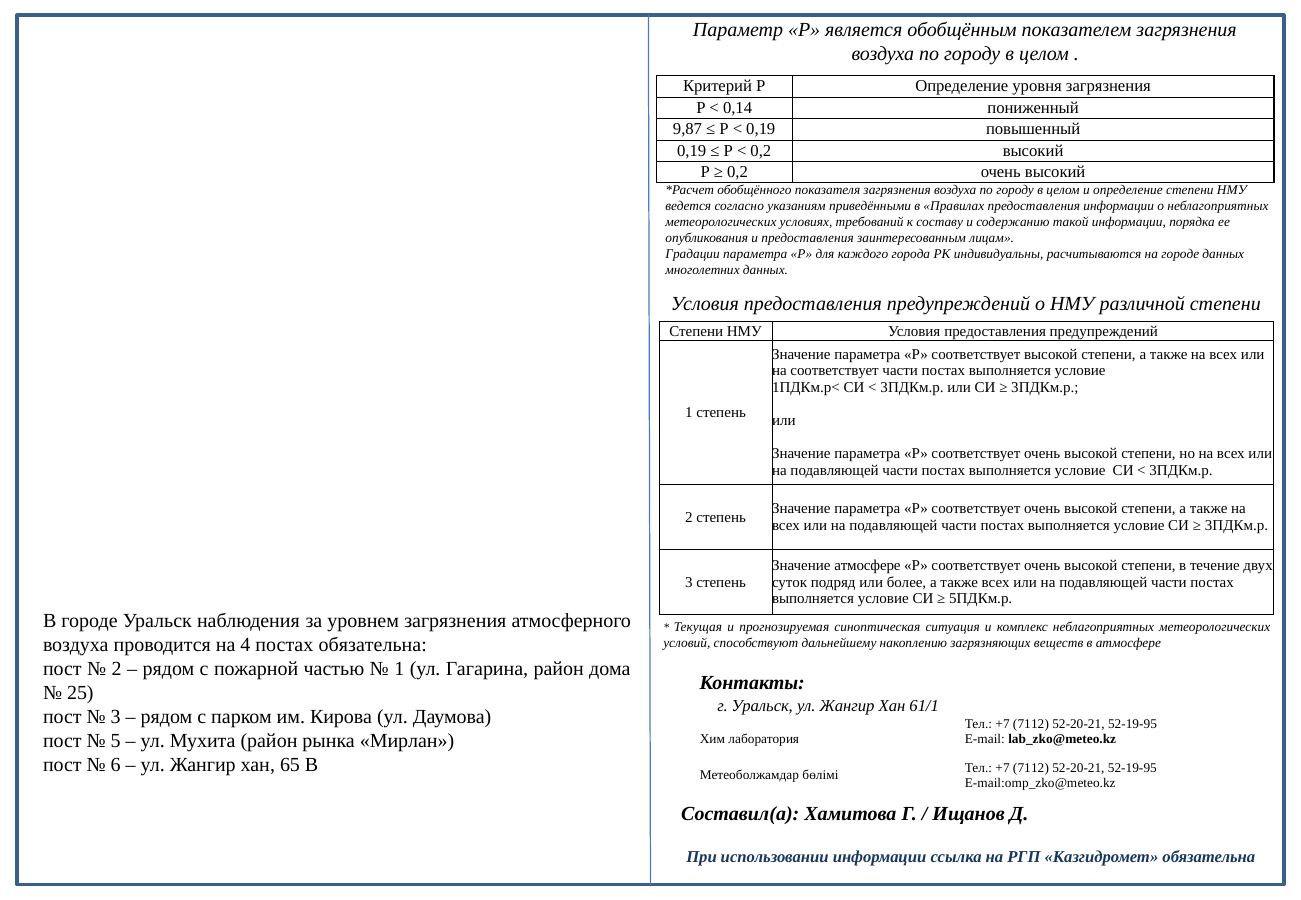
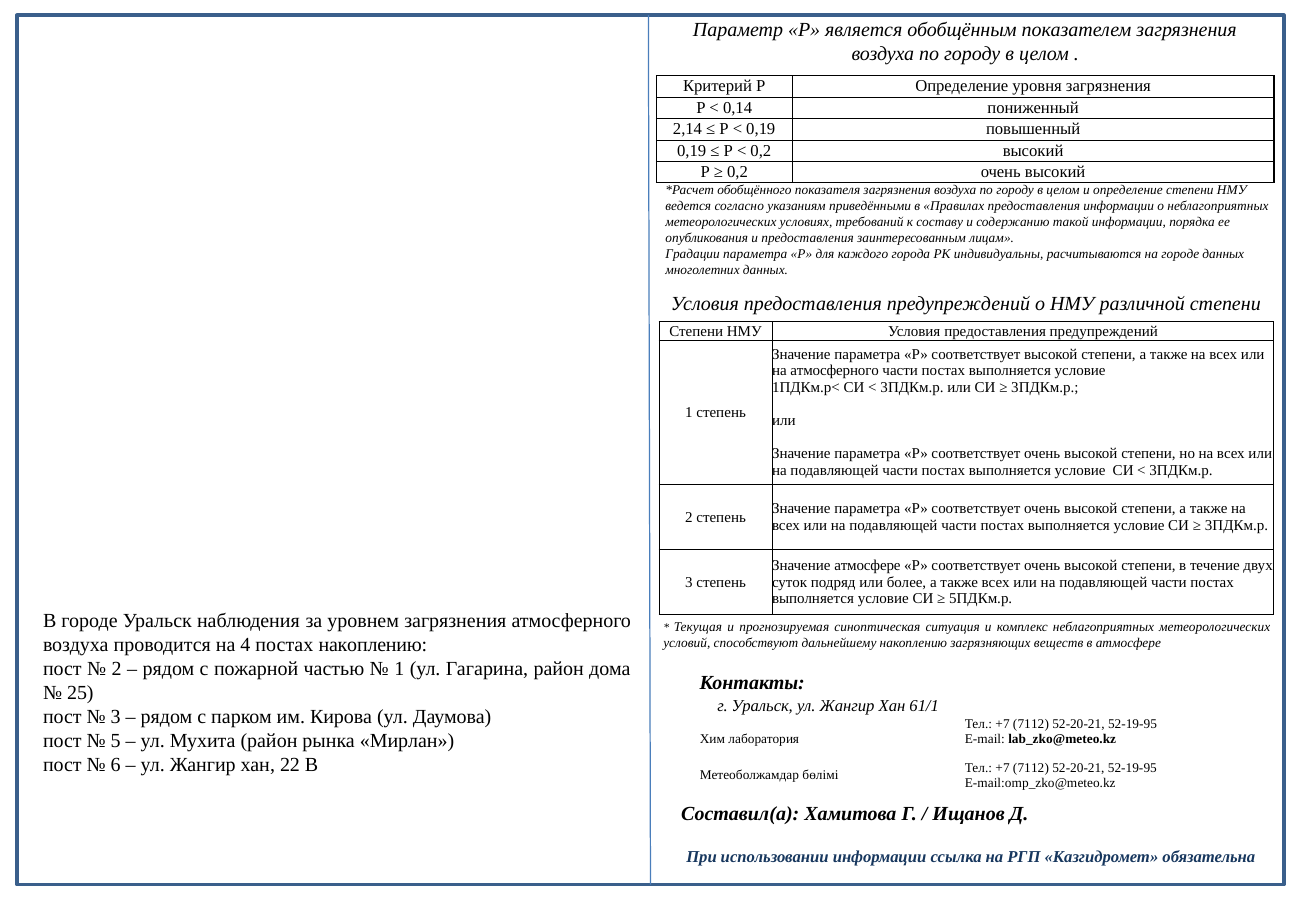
9,87: 9,87 -> 2,14 (687, 129)
на соответствует: соответствует -> атмосферного (835, 371)
постах обязательна: обязательна -> накоплению (373, 646)
65: 65 -> 22 (290, 766)
